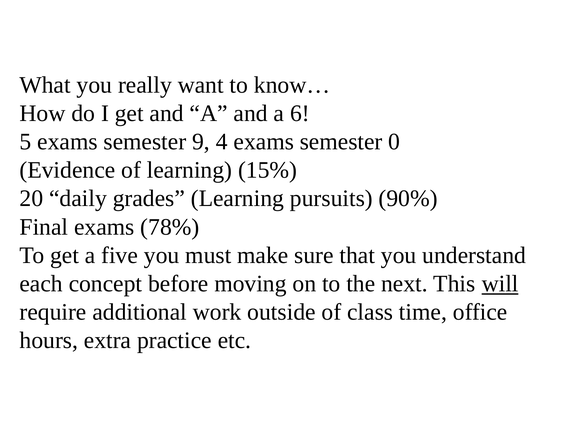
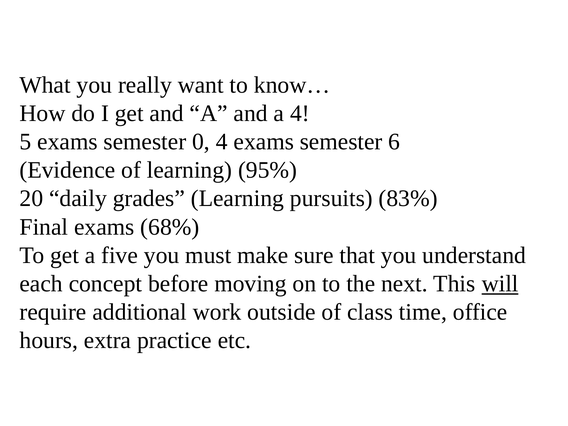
a 6: 6 -> 4 (300, 113)
semester 9: 9 -> 0 (201, 142)
0: 0 -> 6 (394, 142)
15%: 15% -> 95% (268, 170)
90%: 90% -> 83% (408, 198)
78%: 78% -> 68% (170, 227)
